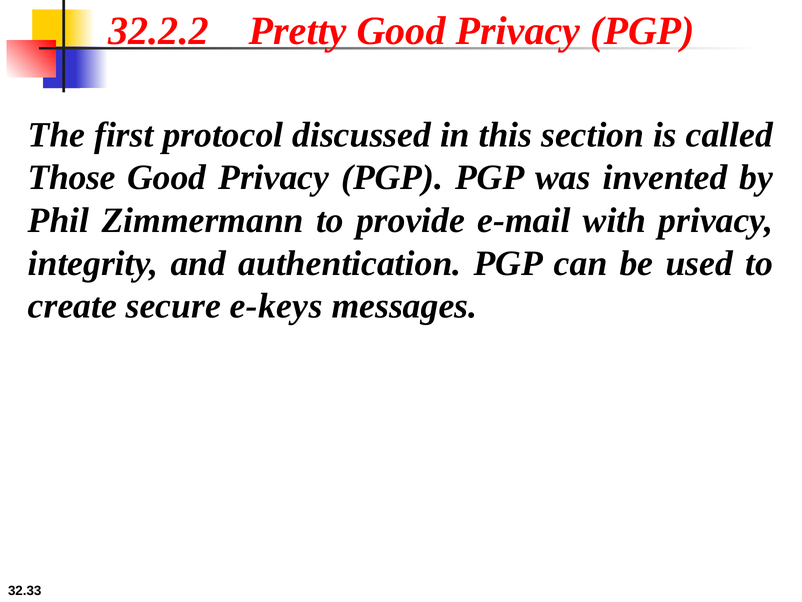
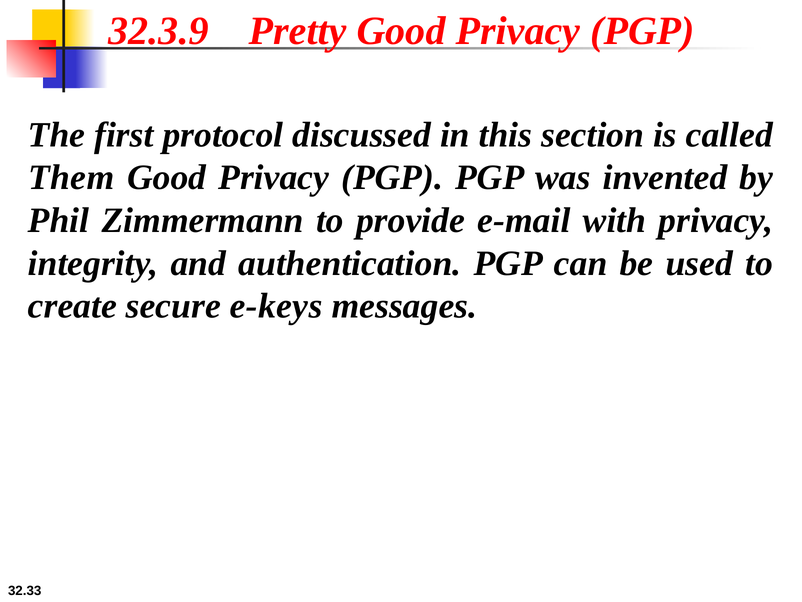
32.2.2: 32.2.2 -> 32.3.9 (158, 31)
Those: Those -> Them (71, 178)
